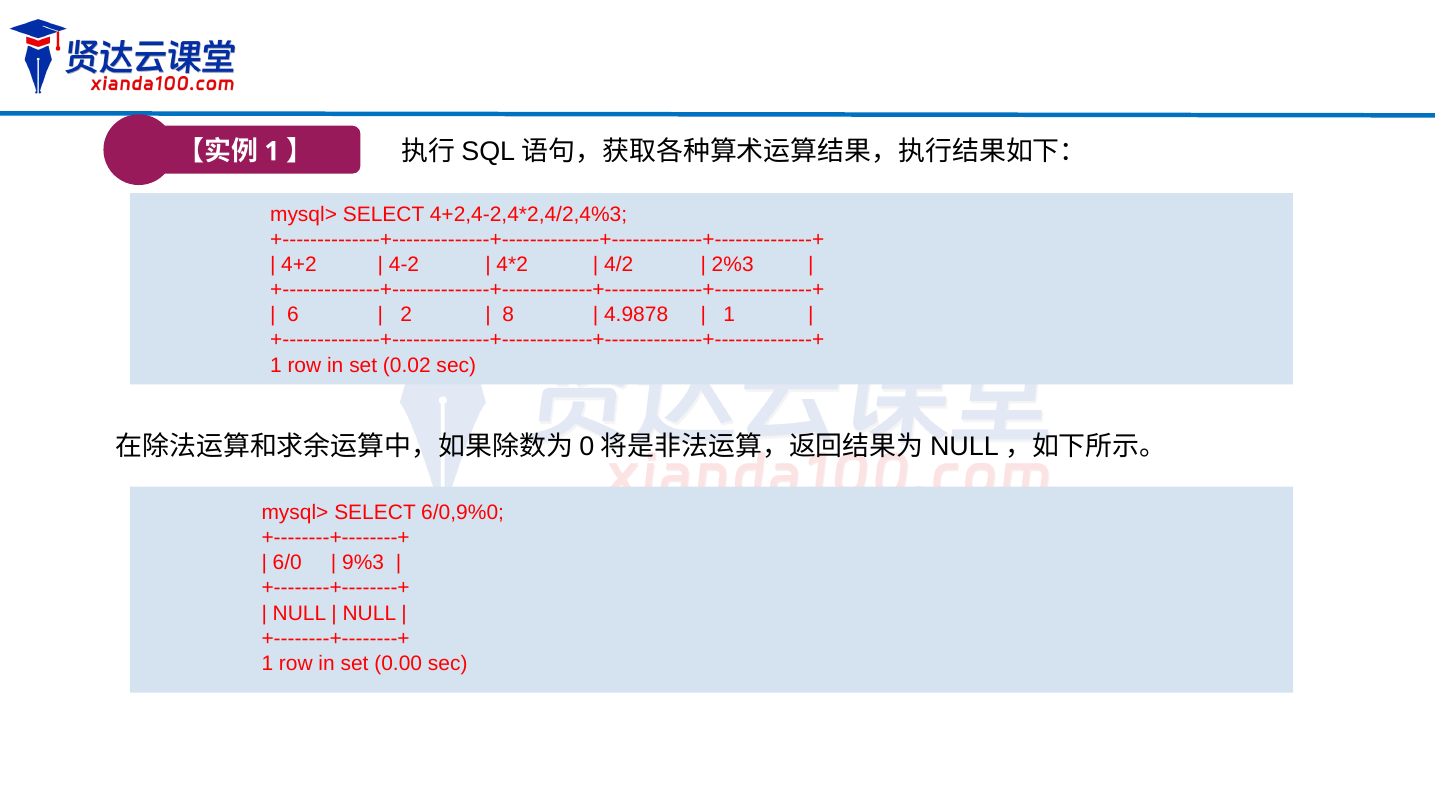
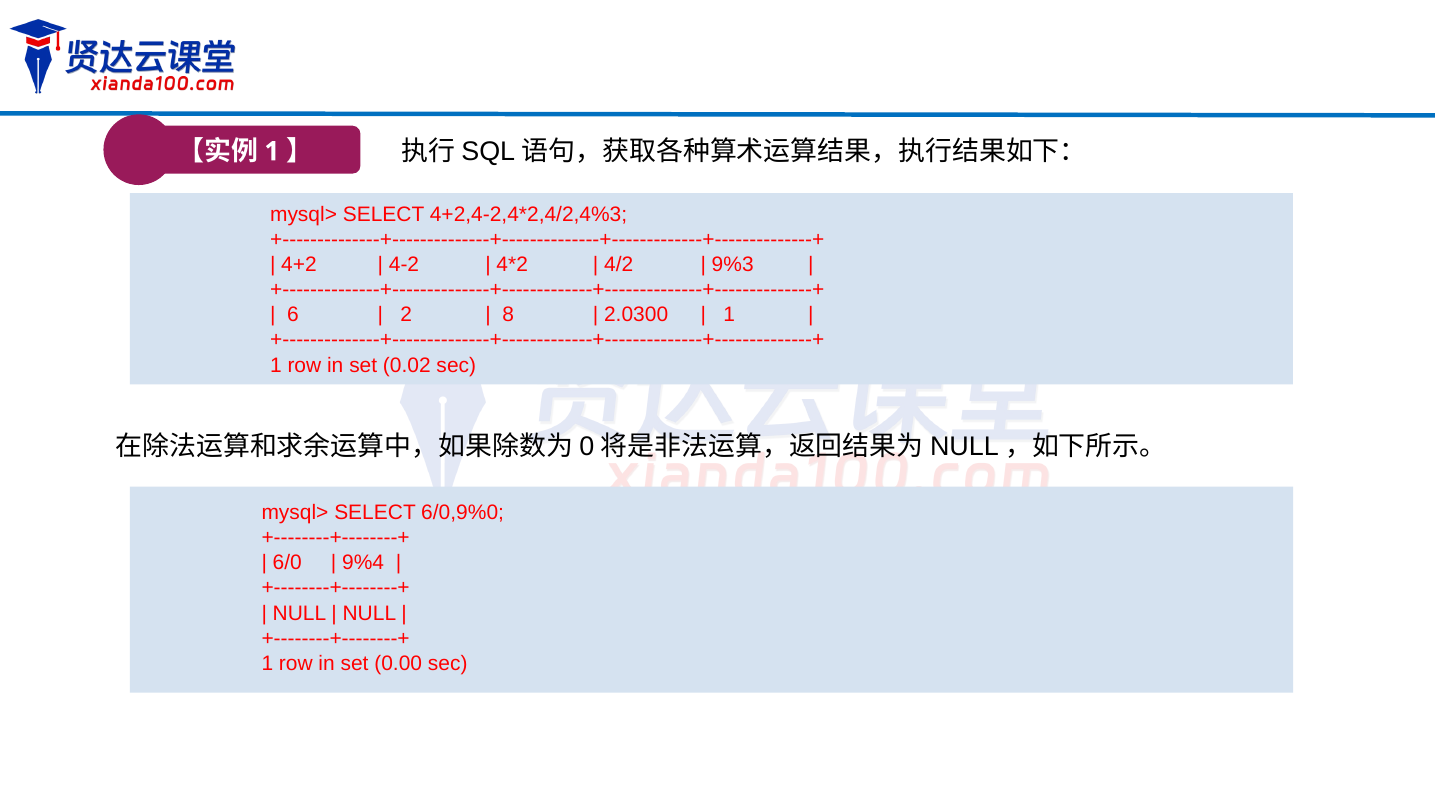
2%3: 2%3 -> 9%3 (733, 265)
4.9878: 4.9878 -> 2.0300 (636, 315)
9%3: 9%3 -> 9%4 (363, 563)
